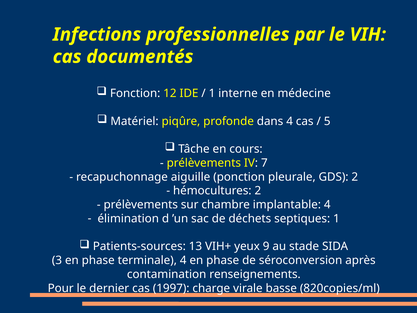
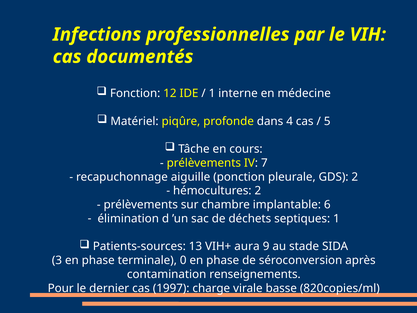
implantable 4: 4 -> 6 (327, 205)
yeux: yeux -> aura (247, 246)
terminale 4: 4 -> 0 (183, 260)
